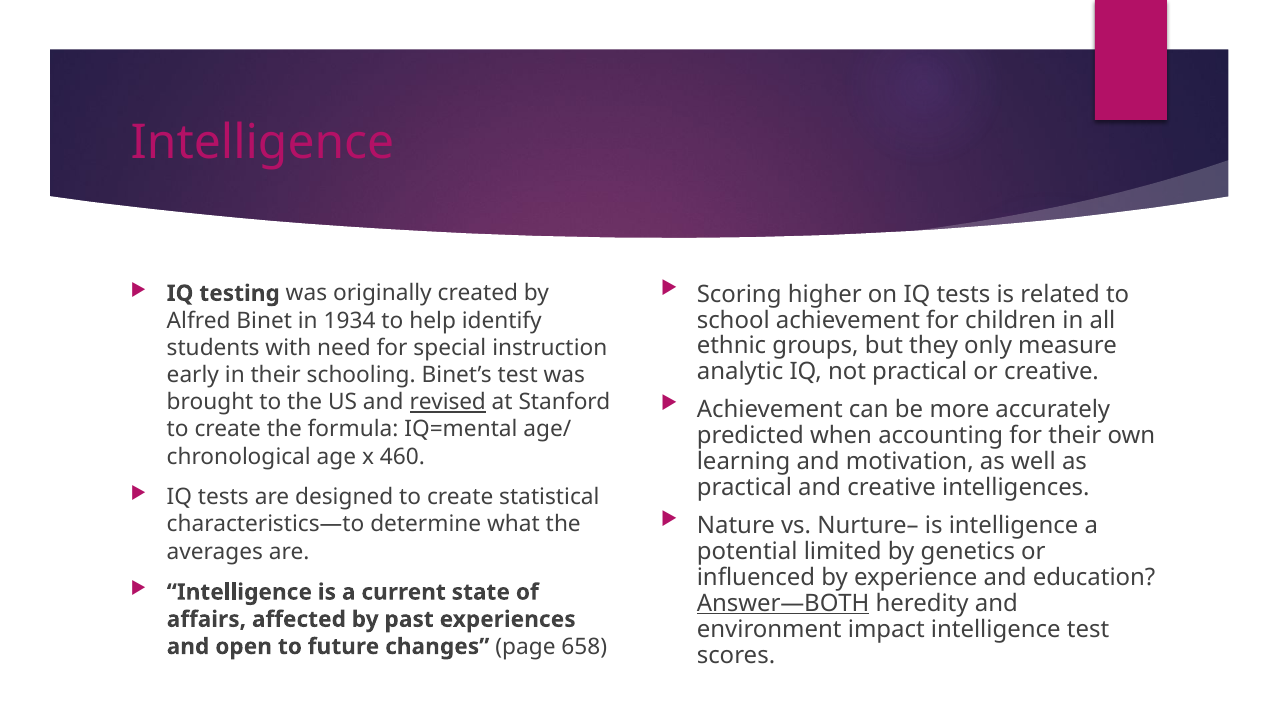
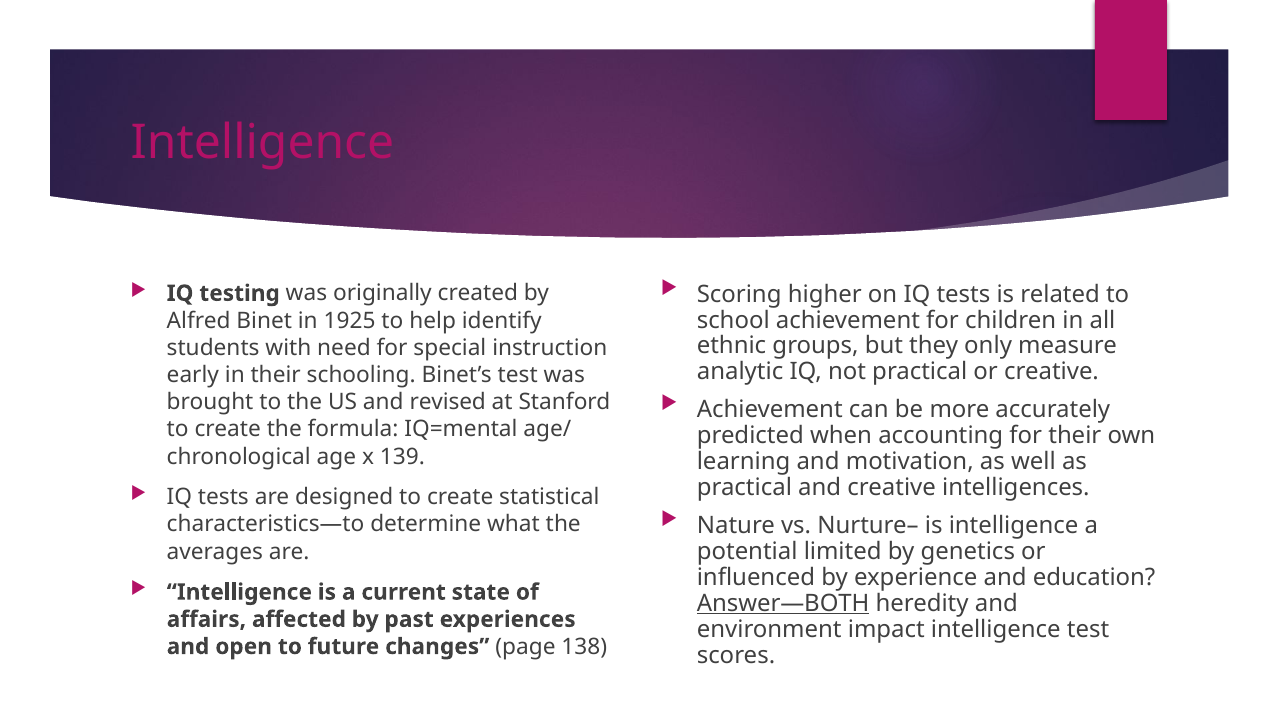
1934: 1934 -> 1925 (350, 320)
revised underline: present -> none (448, 402)
460: 460 -> 139 (402, 456)
658: 658 -> 138 (584, 646)
